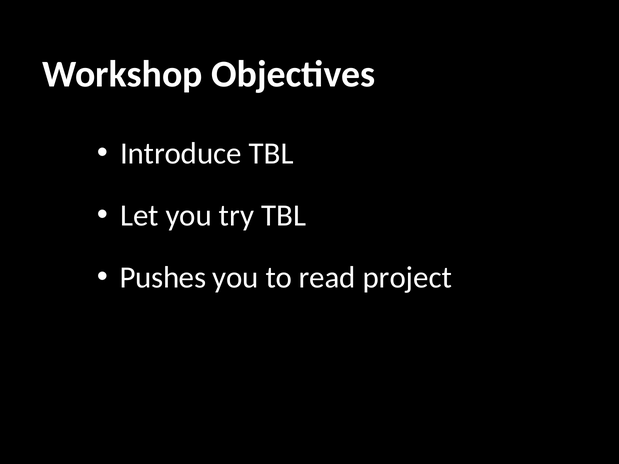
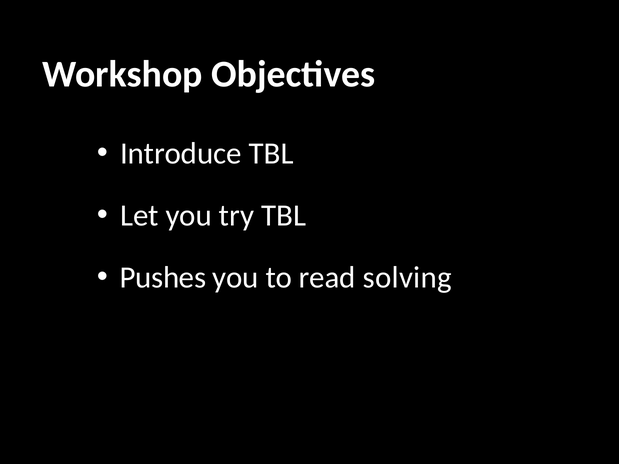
project: project -> solving (407, 278)
